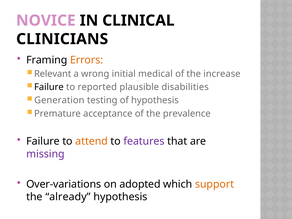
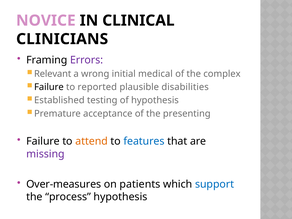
Errors colour: orange -> purple (87, 60)
increase: increase -> complex (222, 74)
Generation: Generation -> Established (59, 100)
prevalence: prevalence -> presenting (187, 114)
features colour: purple -> blue (144, 141)
Over-variations: Over-variations -> Over-measures (64, 184)
adopted: adopted -> patients (140, 184)
support colour: orange -> blue (215, 184)
already: already -> process (68, 197)
